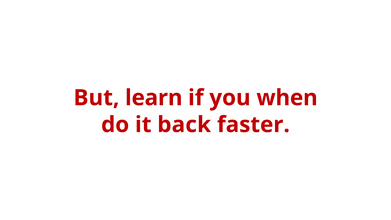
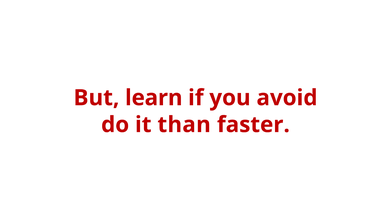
when: when -> avoid (287, 98)
back: back -> than (184, 125)
